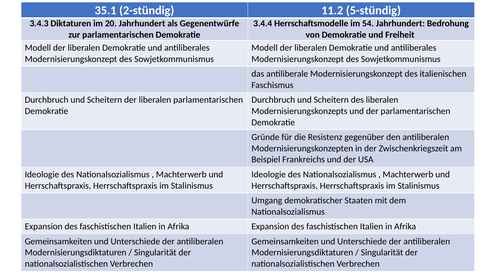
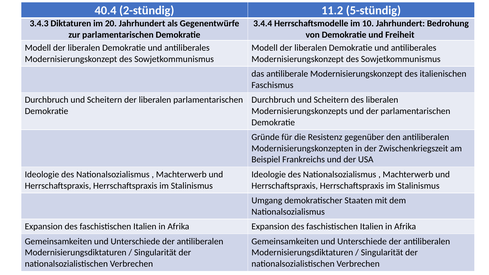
35.1: 35.1 -> 40.4 (106, 11)
54: 54 -> 10 (368, 24)
